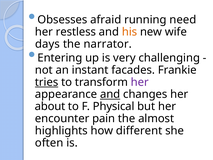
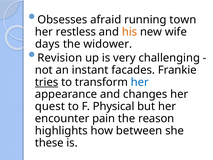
need: need -> town (183, 20)
narrator: narrator -> widower (108, 44)
Entering: Entering -> Revision (60, 58)
her colour: purple -> blue (140, 82)
and underline: present -> none (110, 94)
about: about -> quest (50, 106)
almost: almost -> reason (156, 118)
different: different -> between (139, 131)
often: often -> these (49, 143)
